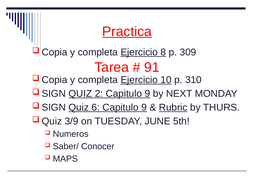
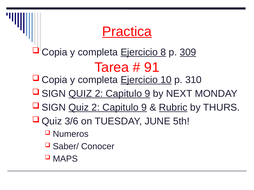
309 underline: none -> present (188, 52)
6: 6 -> 2 (96, 108)
3/9: 3/9 -> 3/6 (72, 122)
